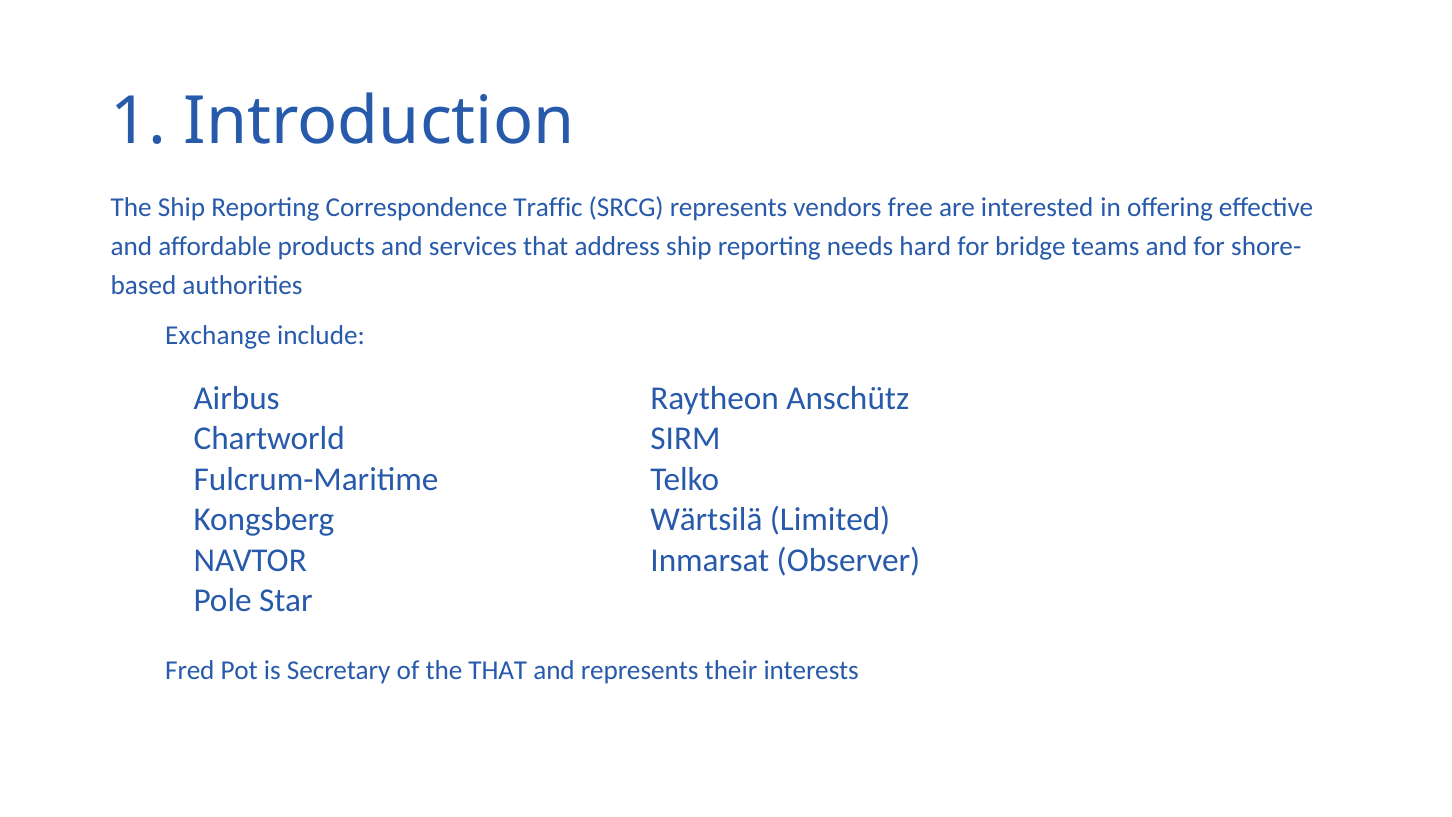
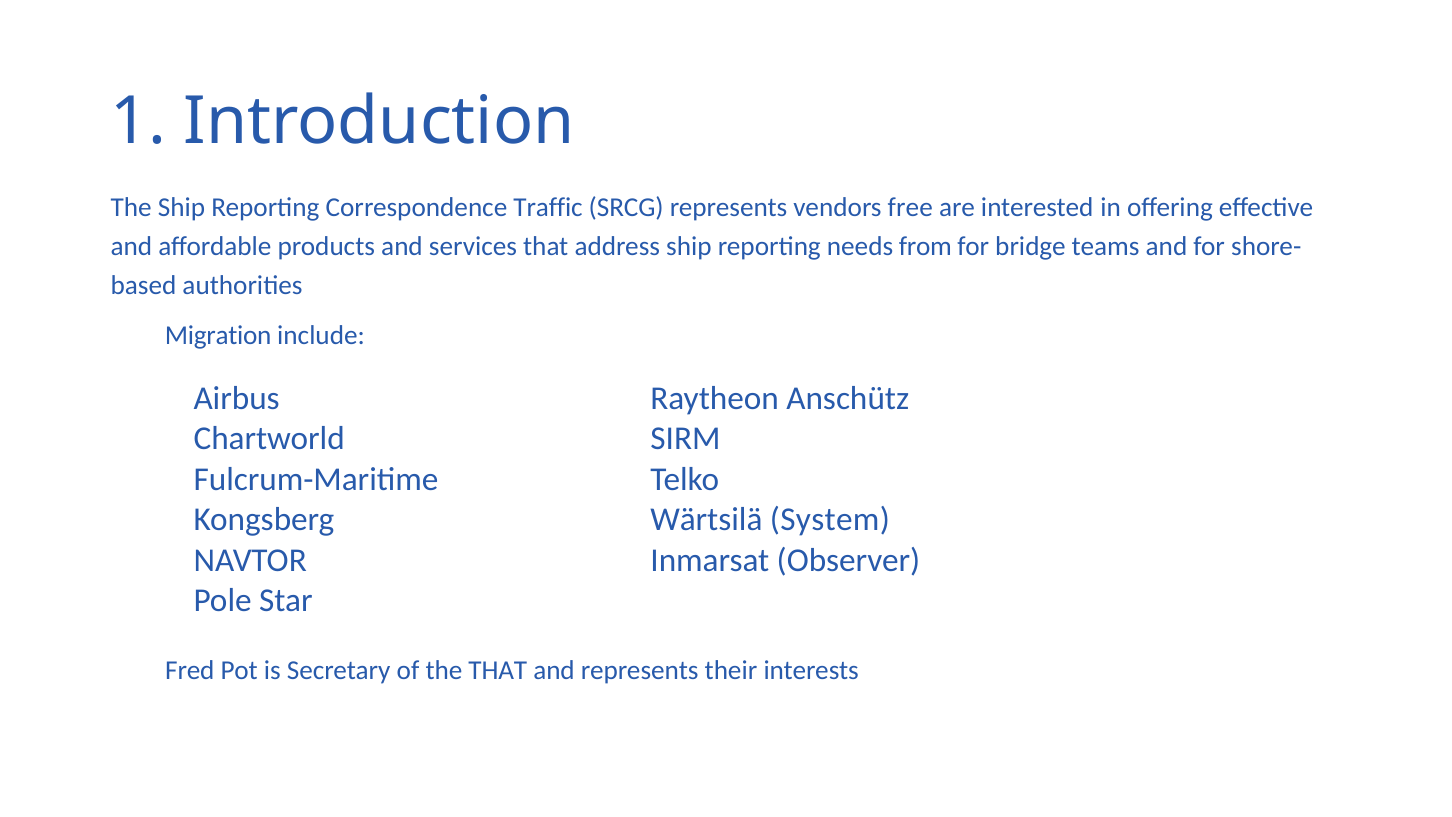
hard: hard -> from (925, 246)
Exchange: Exchange -> Migration (218, 335)
Limited: Limited -> System (830, 520)
